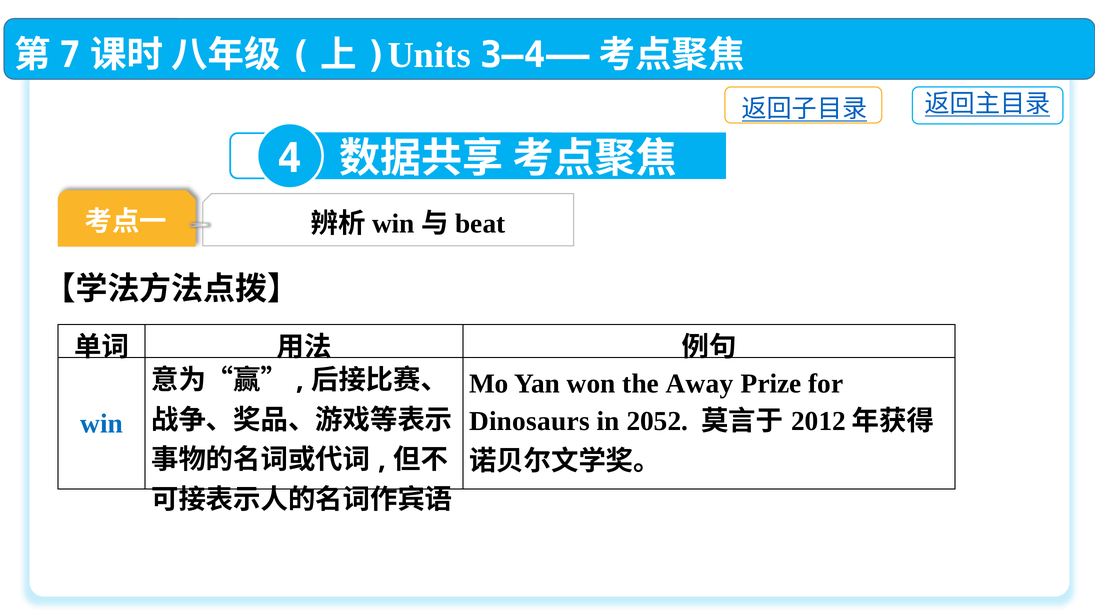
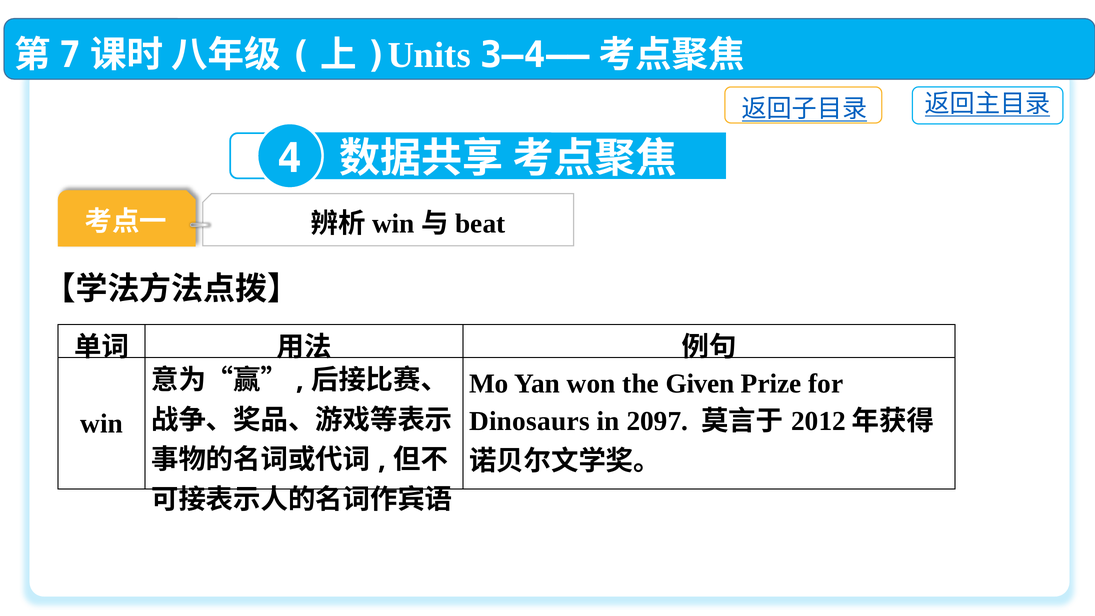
Away: Away -> Given (700, 384)
2052: 2052 -> 2097 (657, 421)
win colour: blue -> black (102, 423)
